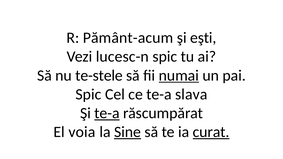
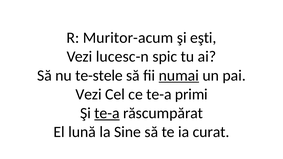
Pământ-acum: Pământ-acum -> Muritor-acum (128, 38)
Spic: Spic -> Vezi (89, 94)
slava: slava -> primi (191, 94)
voia: voia -> lună (82, 132)
Sine underline: present -> none (128, 132)
curat underline: present -> none (211, 132)
